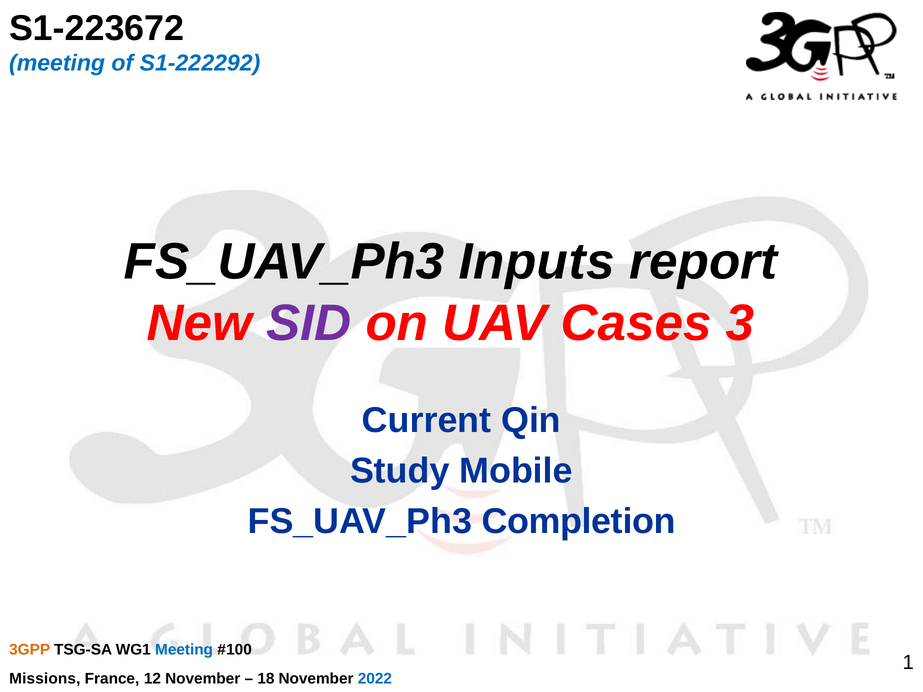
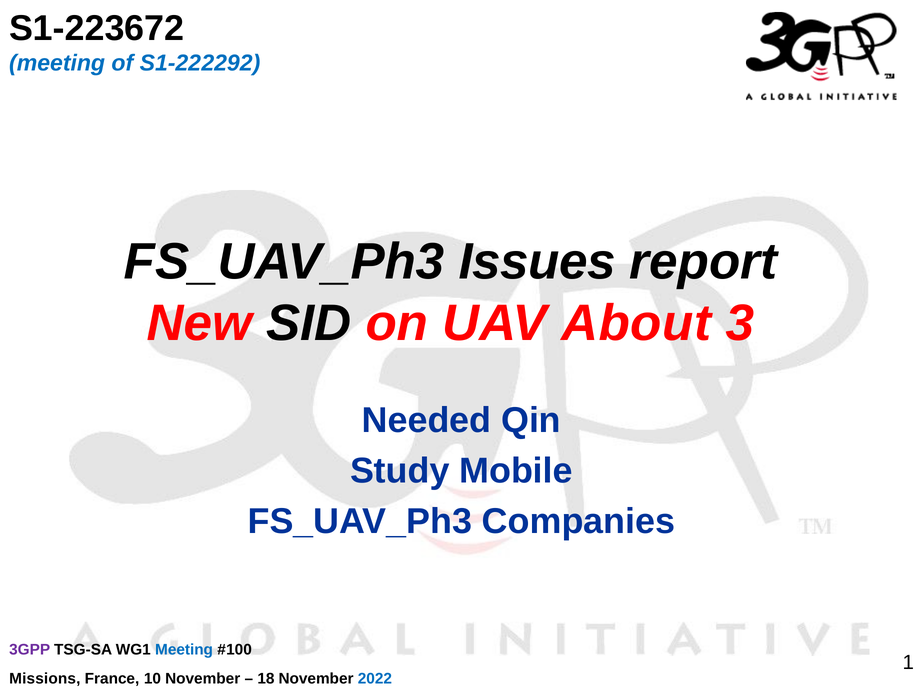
Inputs: Inputs -> Issues (537, 262)
SID colour: purple -> black (309, 324)
Cases: Cases -> About (636, 324)
Current: Current -> Needed (427, 421)
Completion: Completion -> Companies (578, 521)
3GPP colour: orange -> purple (30, 650)
12: 12 -> 10 (152, 679)
